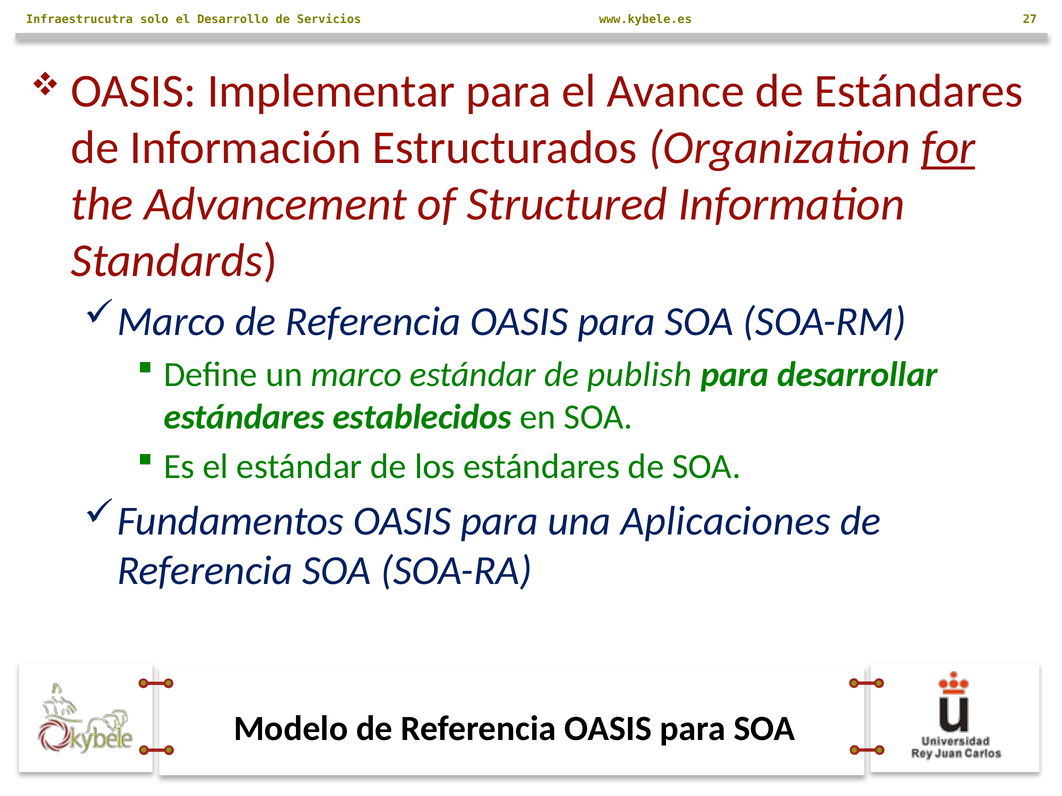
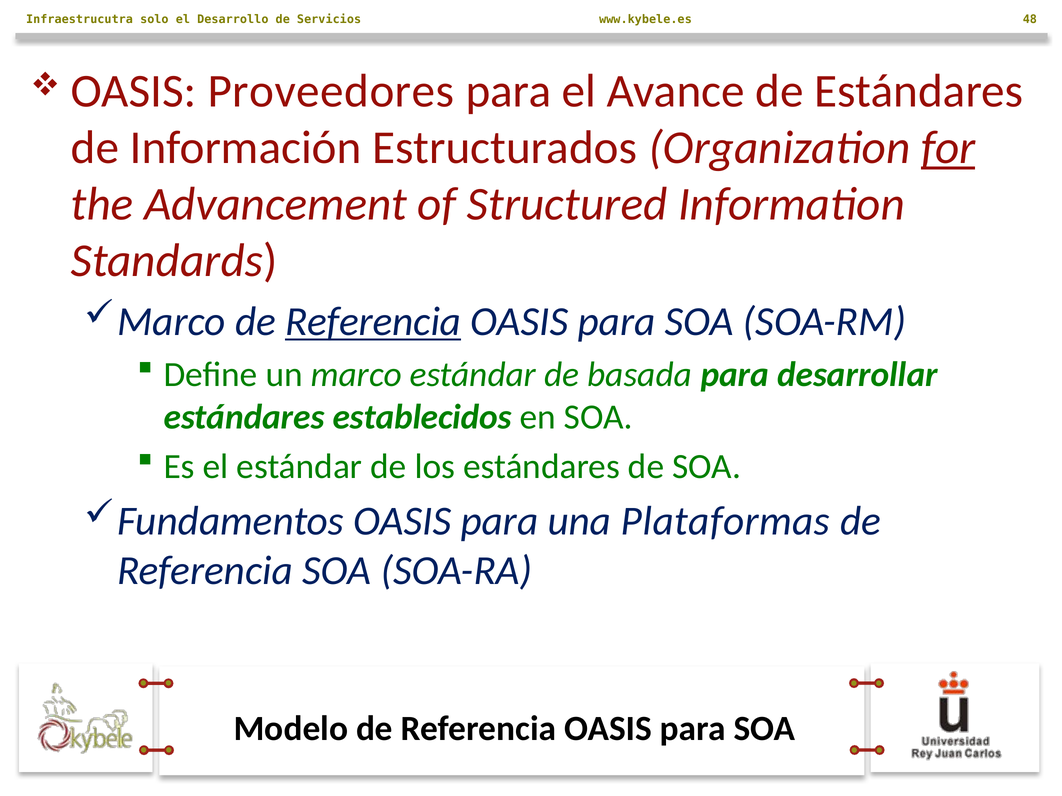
27: 27 -> 48 (1030, 19)
Implementar: Implementar -> Proveedores (331, 91)
Referencia underline: none -> present (373, 322)
publish: publish -> basada (640, 375)
Aplicaciones: Aplicaciones -> Plataformas (726, 521)
